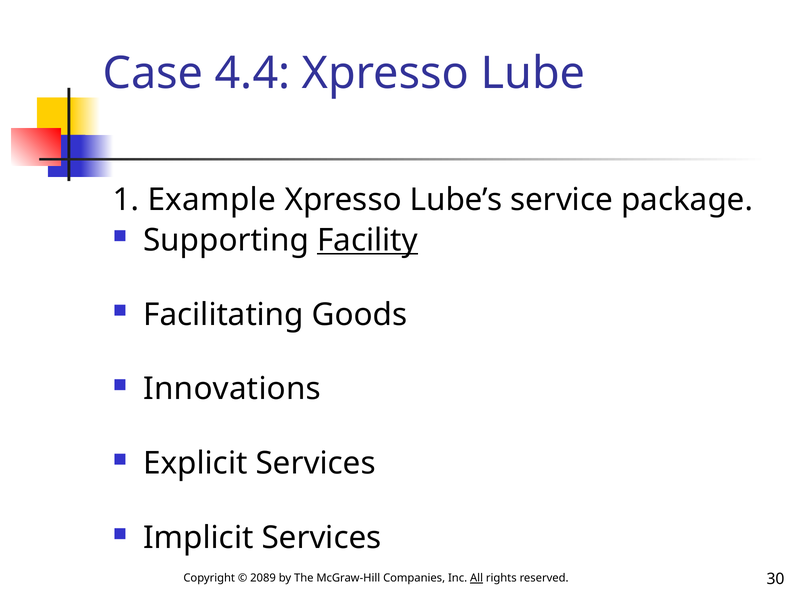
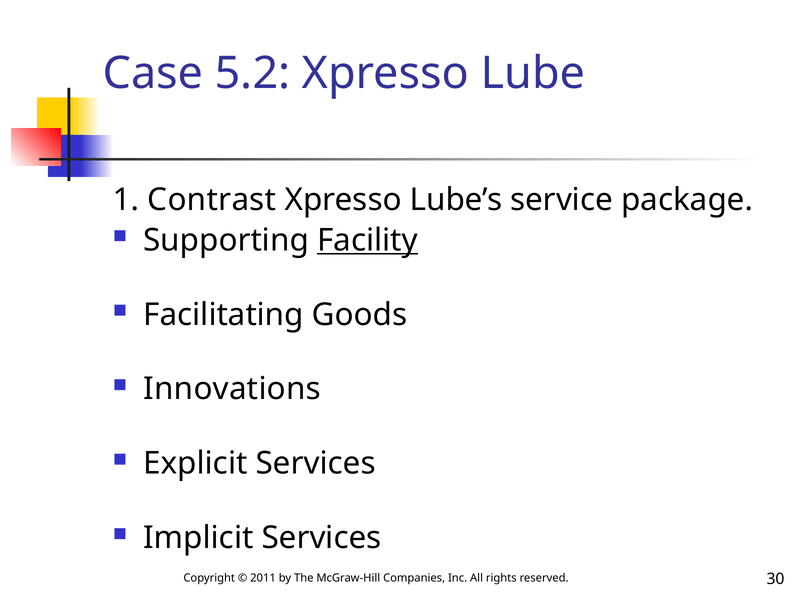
4.4: 4.4 -> 5.2 (253, 73)
Example: Example -> Contrast (212, 200)
2089: 2089 -> 2011 (263, 578)
All underline: present -> none (477, 578)
